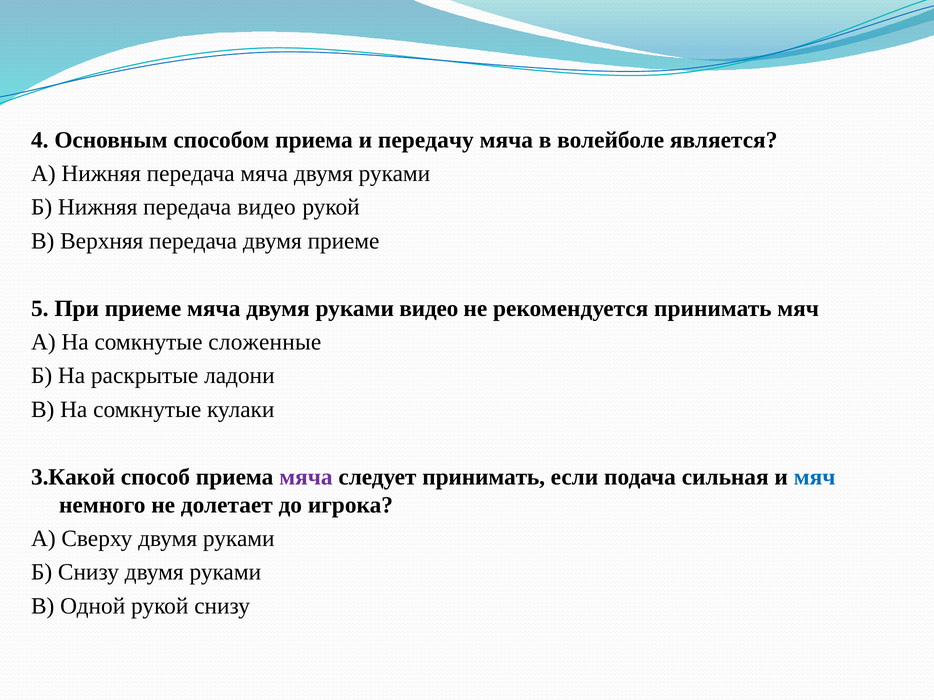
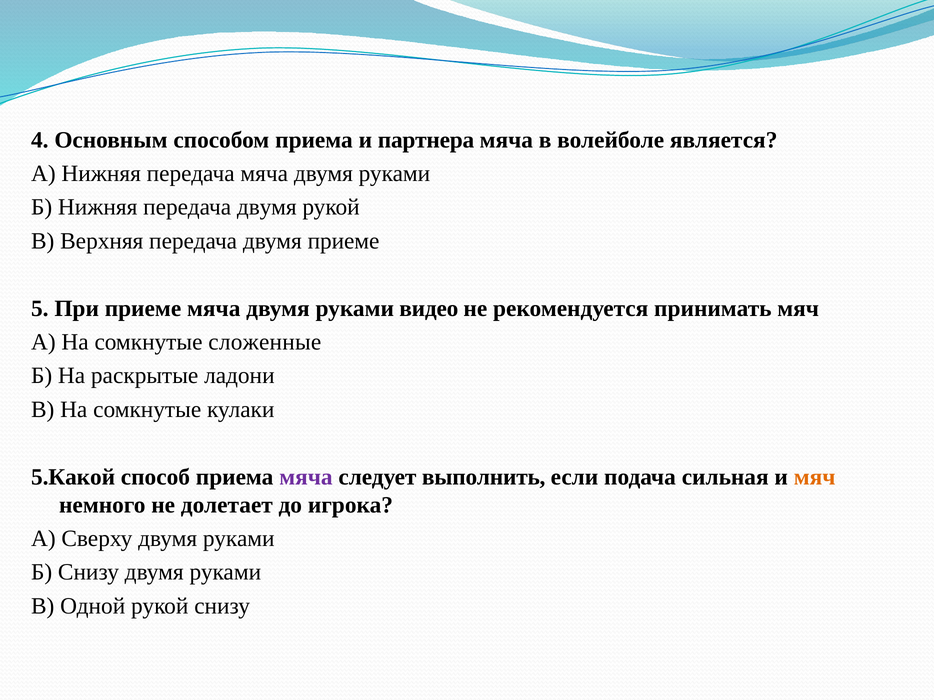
передачу: передачу -> партнера (426, 140)
Нижняя передача видео: видео -> двумя (267, 207)
3.Какой: 3.Какой -> 5.Какой (73, 477)
следует принимать: принимать -> выполнить (484, 477)
мяч colour: blue -> orange (815, 477)
